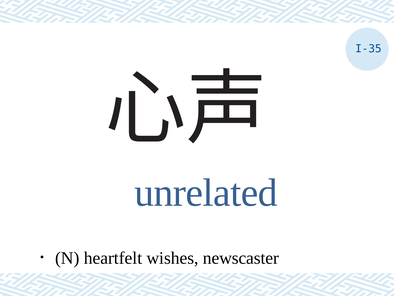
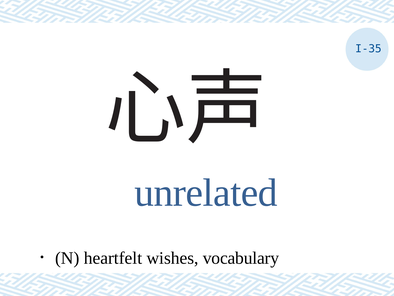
newscaster: newscaster -> vocabulary (241, 258)
